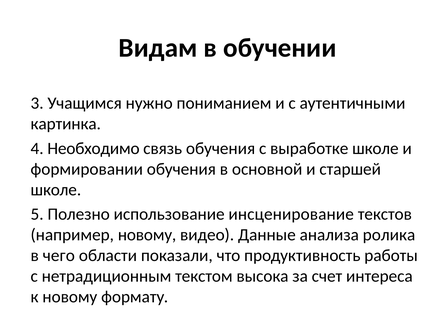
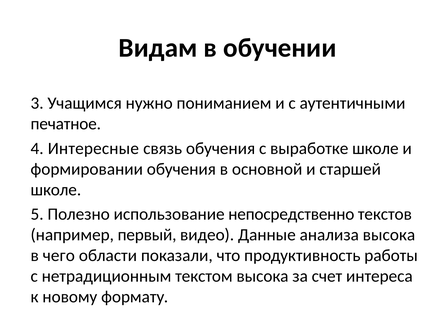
картинка: картинка -> печатное (66, 124)
Необходимо: Необходимо -> Интересные (93, 148)
инсценирование: инсценирование -> непосредственно (291, 214)
например новому: новому -> первый (147, 235)
анализа ролика: ролика -> высока (389, 235)
